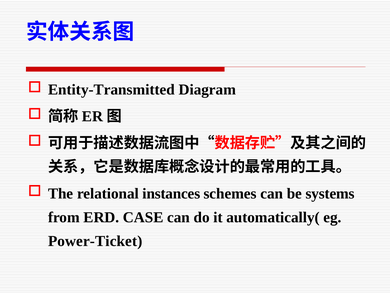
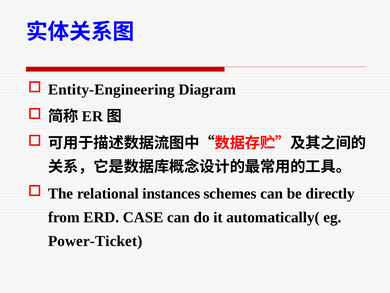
Entity-Transmitted: Entity-Transmitted -> Entity-Engineering (111, 90)
systems: systems -> directly (330, 193)
